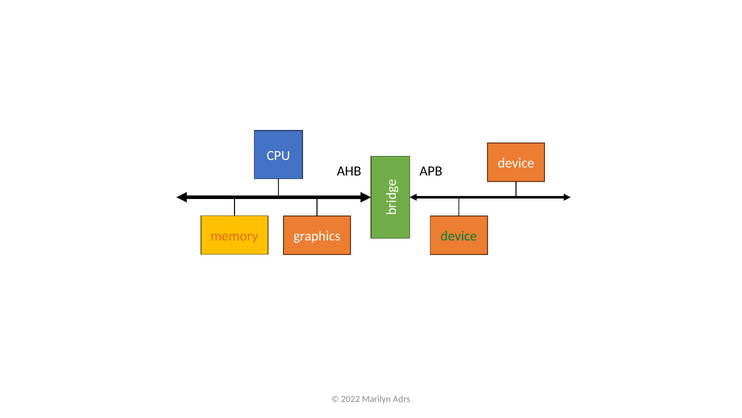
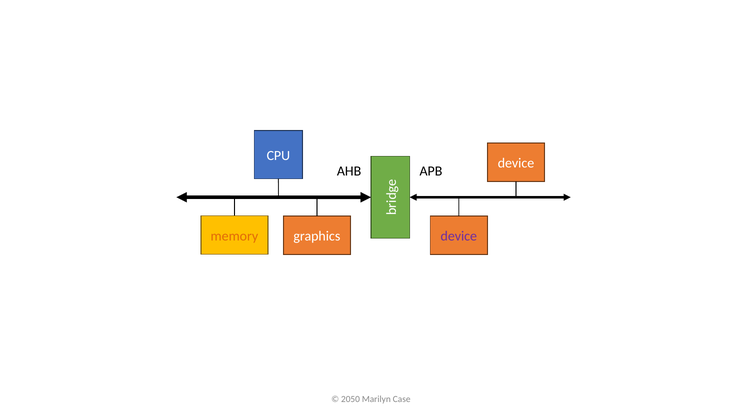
device colour: green -> purple (459, 236)
2022: 2022 -> 2050 (350, 398)
Adrs: Adrs -> Case (402, 398)
